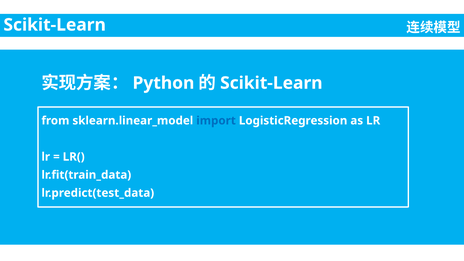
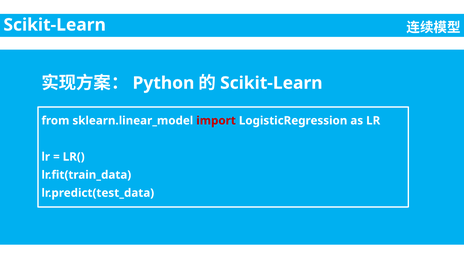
import colour: blue -> red (216, 121)
